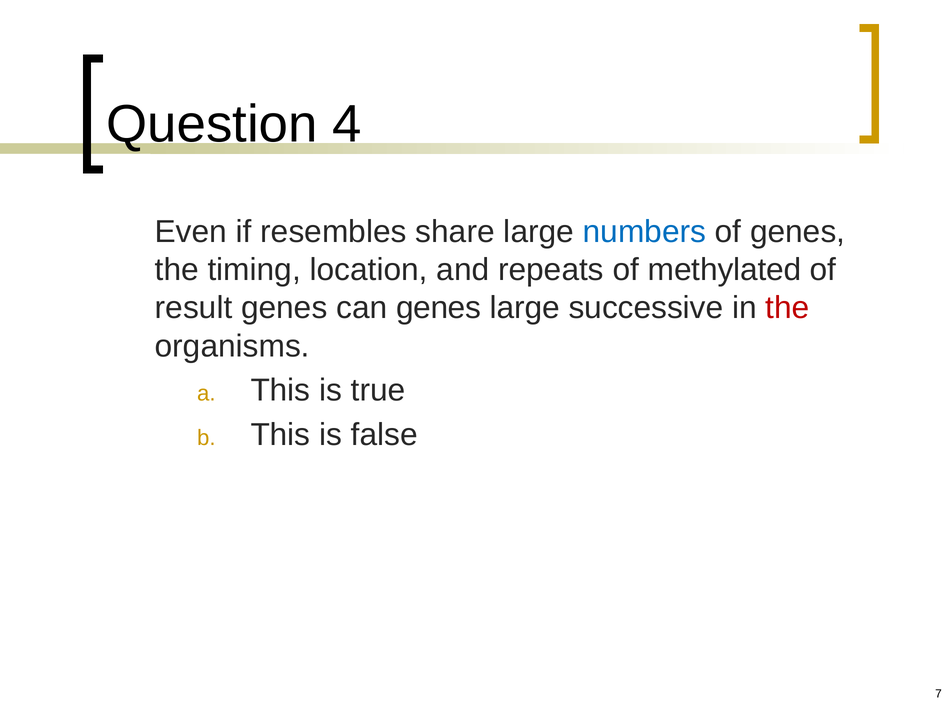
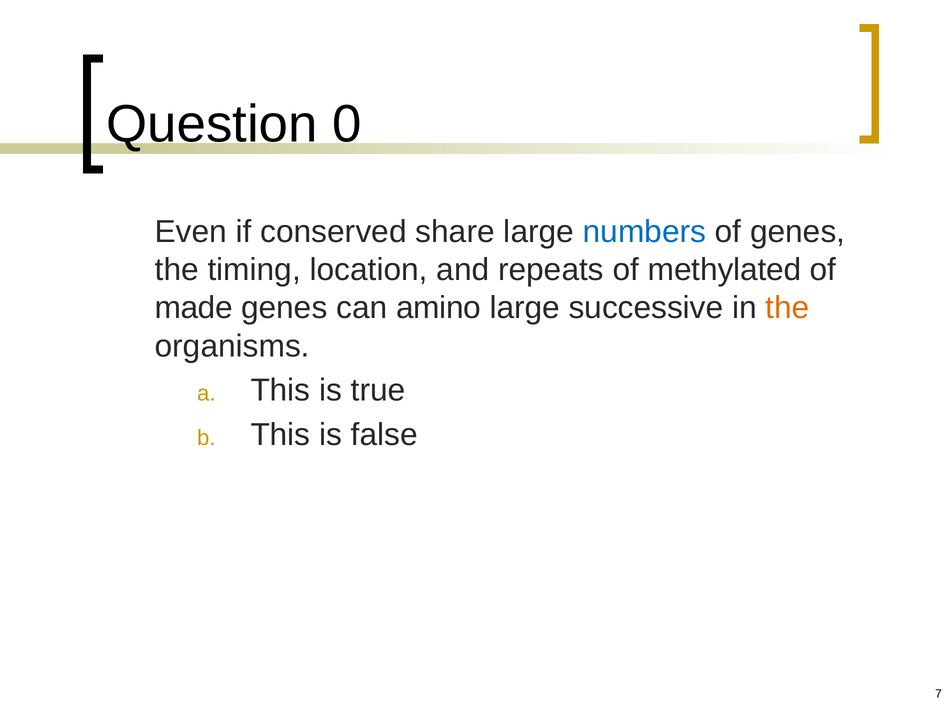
4: 4 -> 0 (347, 124)
resembles: resembles -> conserved (333, 232)
result: result -> made (194, 308)
can genes: genes -> amino (439, 308)
the colour: red -> orange (788, 308)
